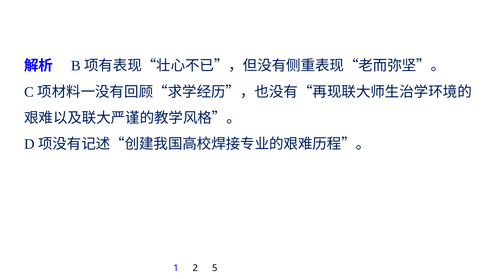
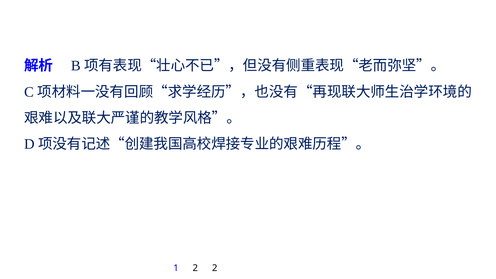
2 5: 5 -> 2 (215, 268)
